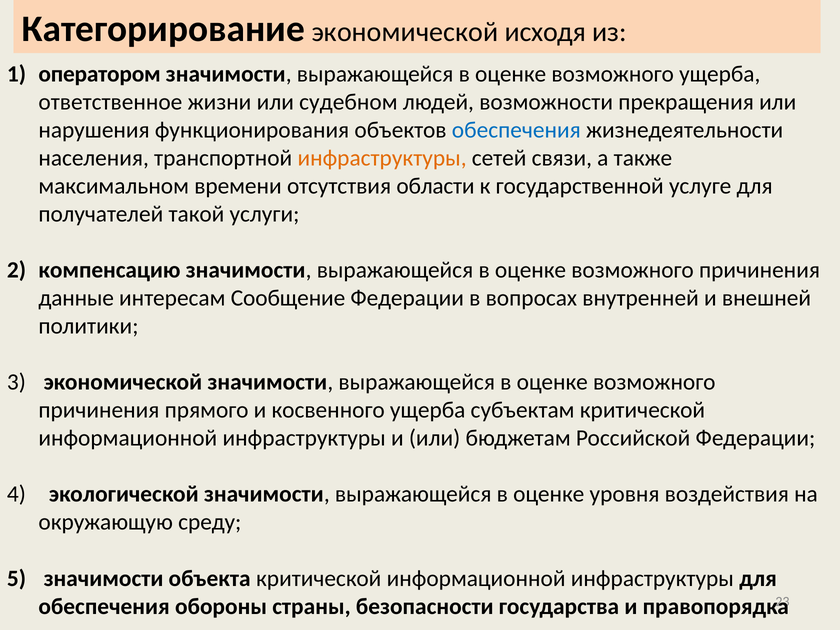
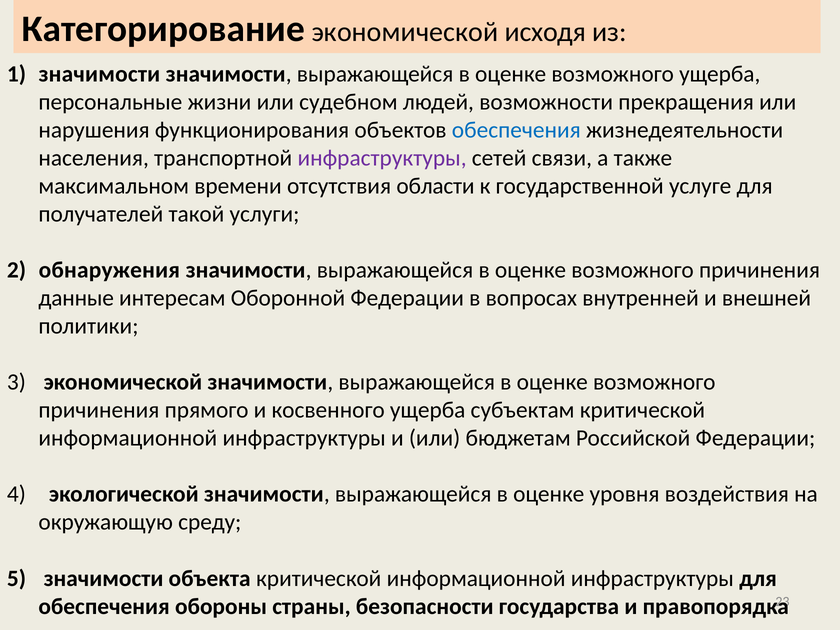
оператором: оператором -> значимости (99, 74)
ответственное: ответственное -> персональные (110, 102)
инфраструктуры colour: orange -> purple (382, 158)
компенсацию: компенсацию -> обнаружения (109, 270)
Сообщение: Сообщение -> Оборонной (288, 298)
